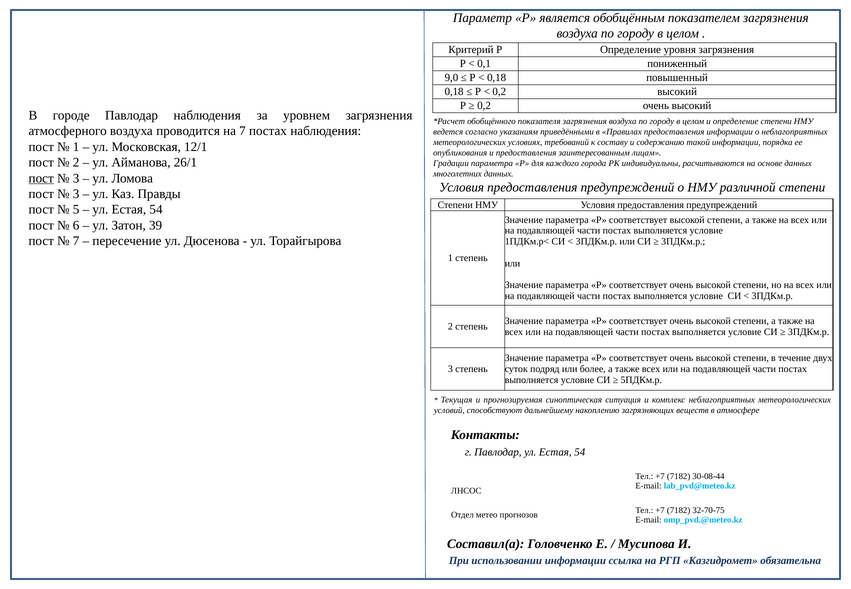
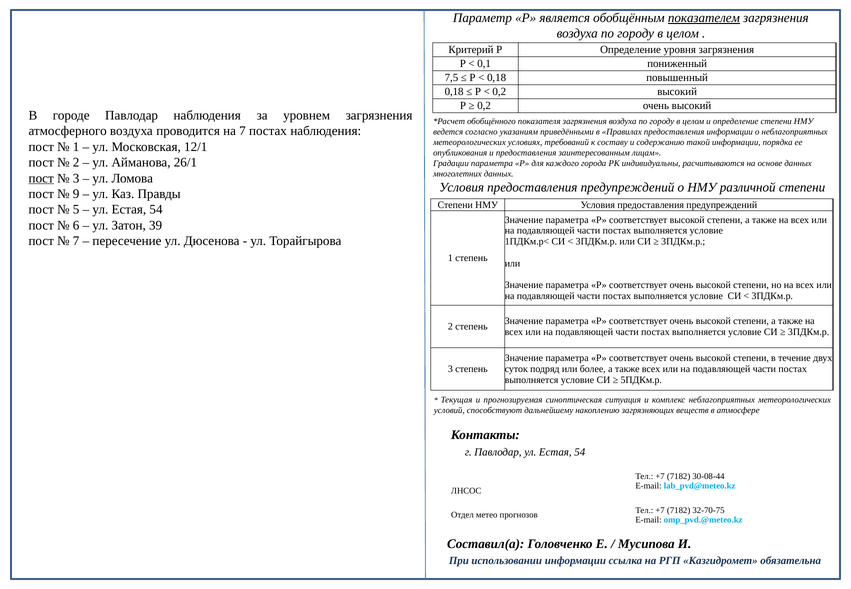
показателем underline: none -> present (704, 18)
9,0: 9,0 -> 7,5 (451, 78)
3: 3 -> 9 (76, 194)
